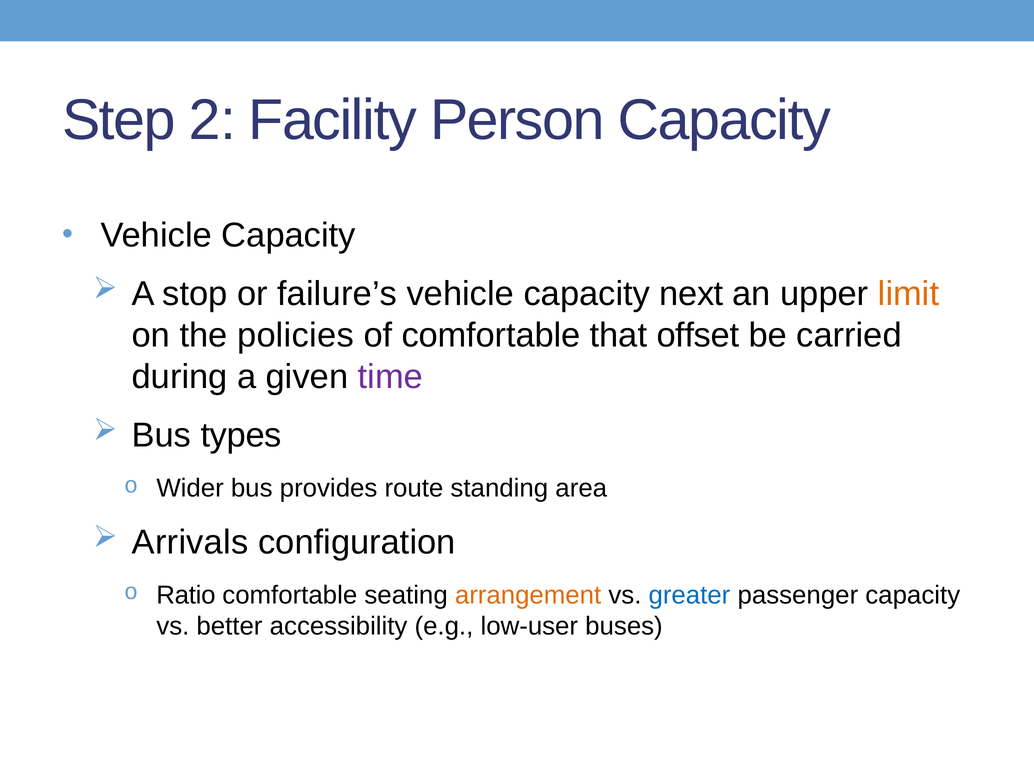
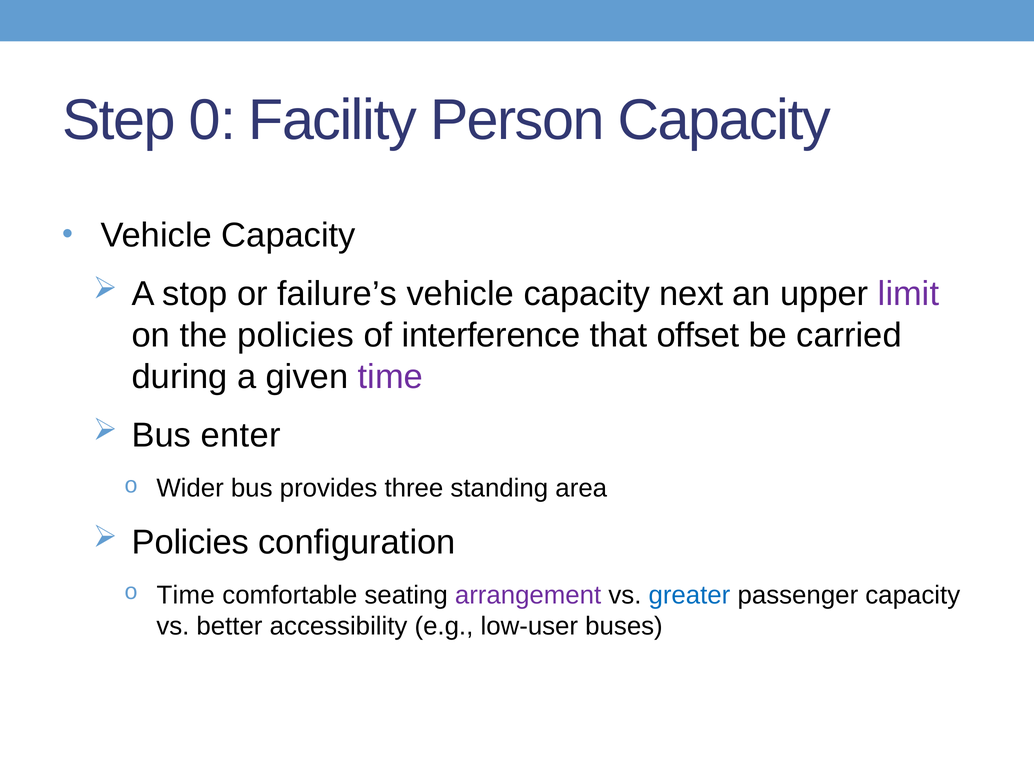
2: 2 -> 0 (212, 120)
limit colour: orange -> purple (909, 294)
of comfortable: comfortable -> interference (491, 335)
types: types -> enter (241, 435)
route: route -> three (414, 488)
Arrivals: Arrivals -> Policies (190, 542)
Ratio: Ratio -> Time (186, 595)
arrangement colour: orange -> purple (528, 595)
